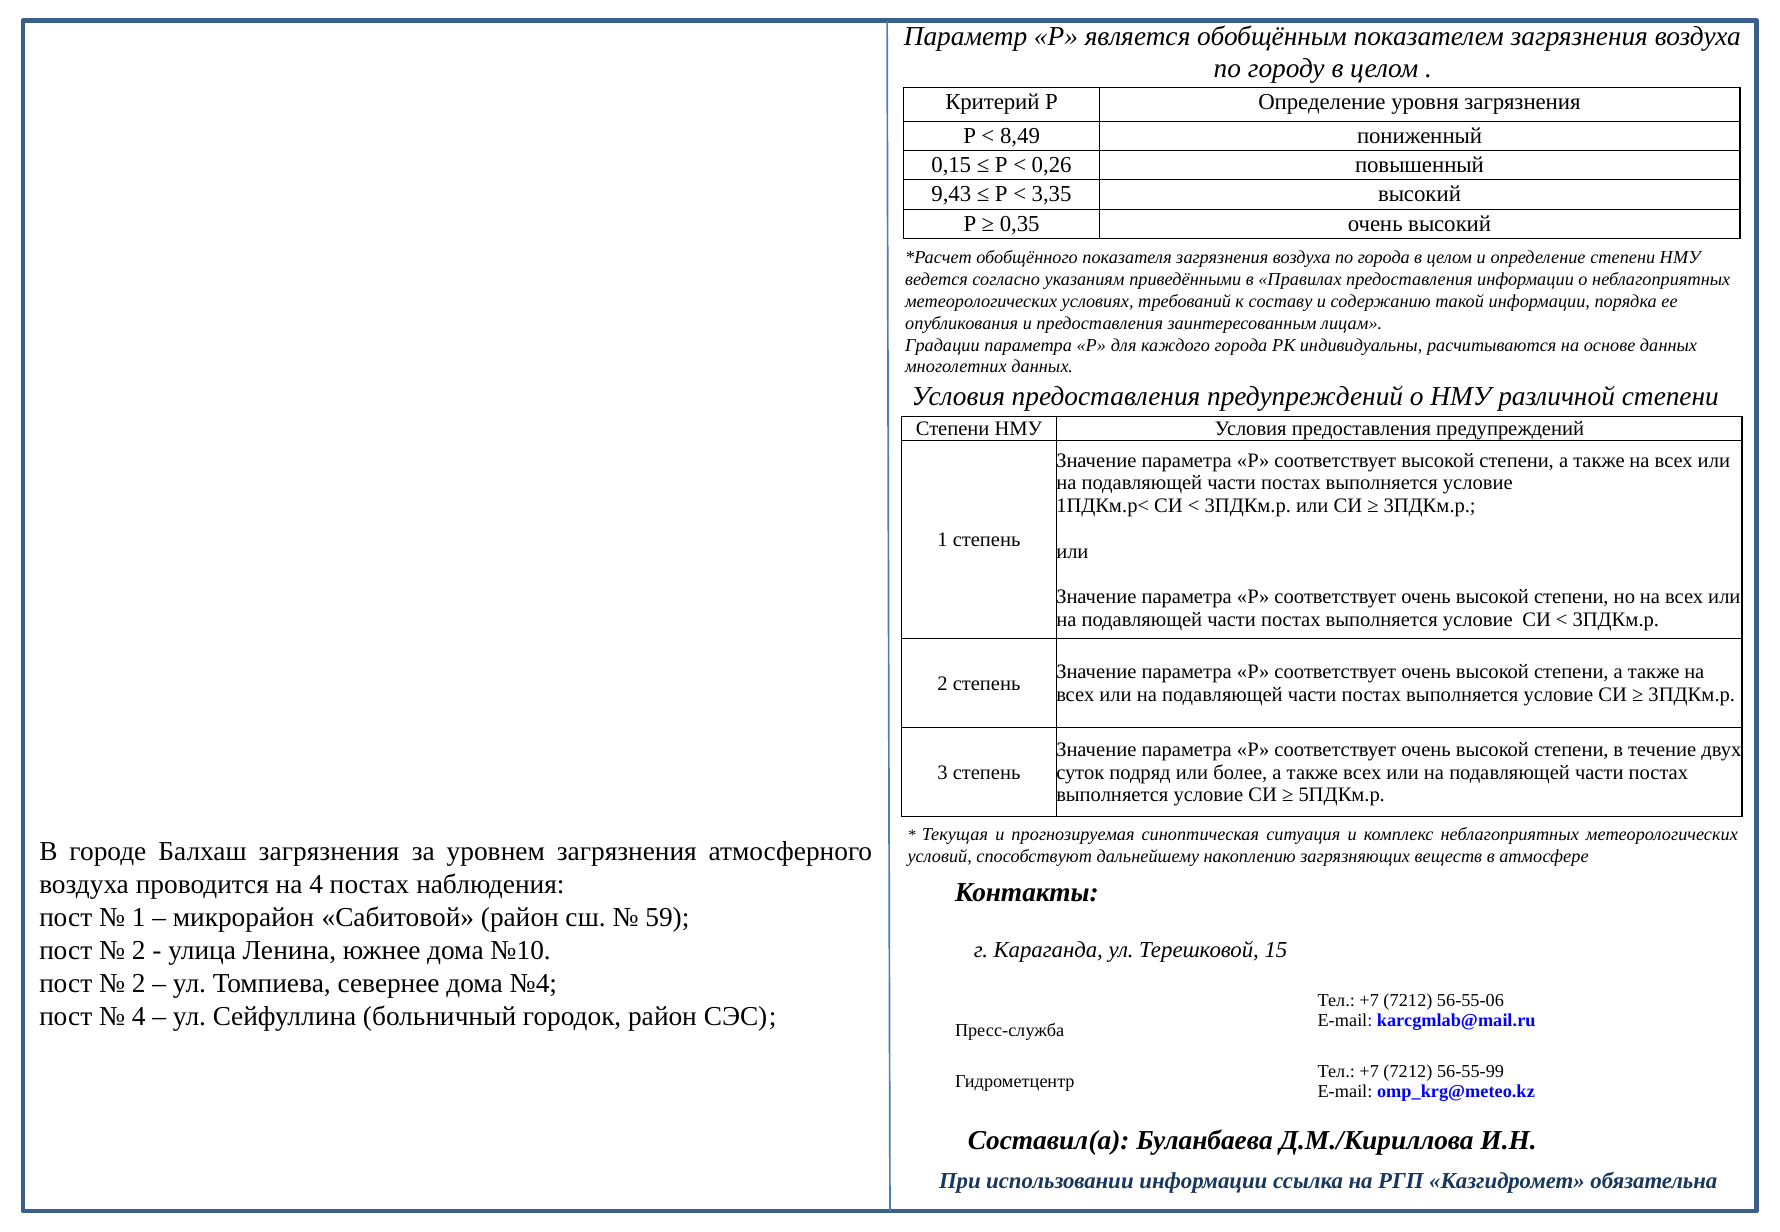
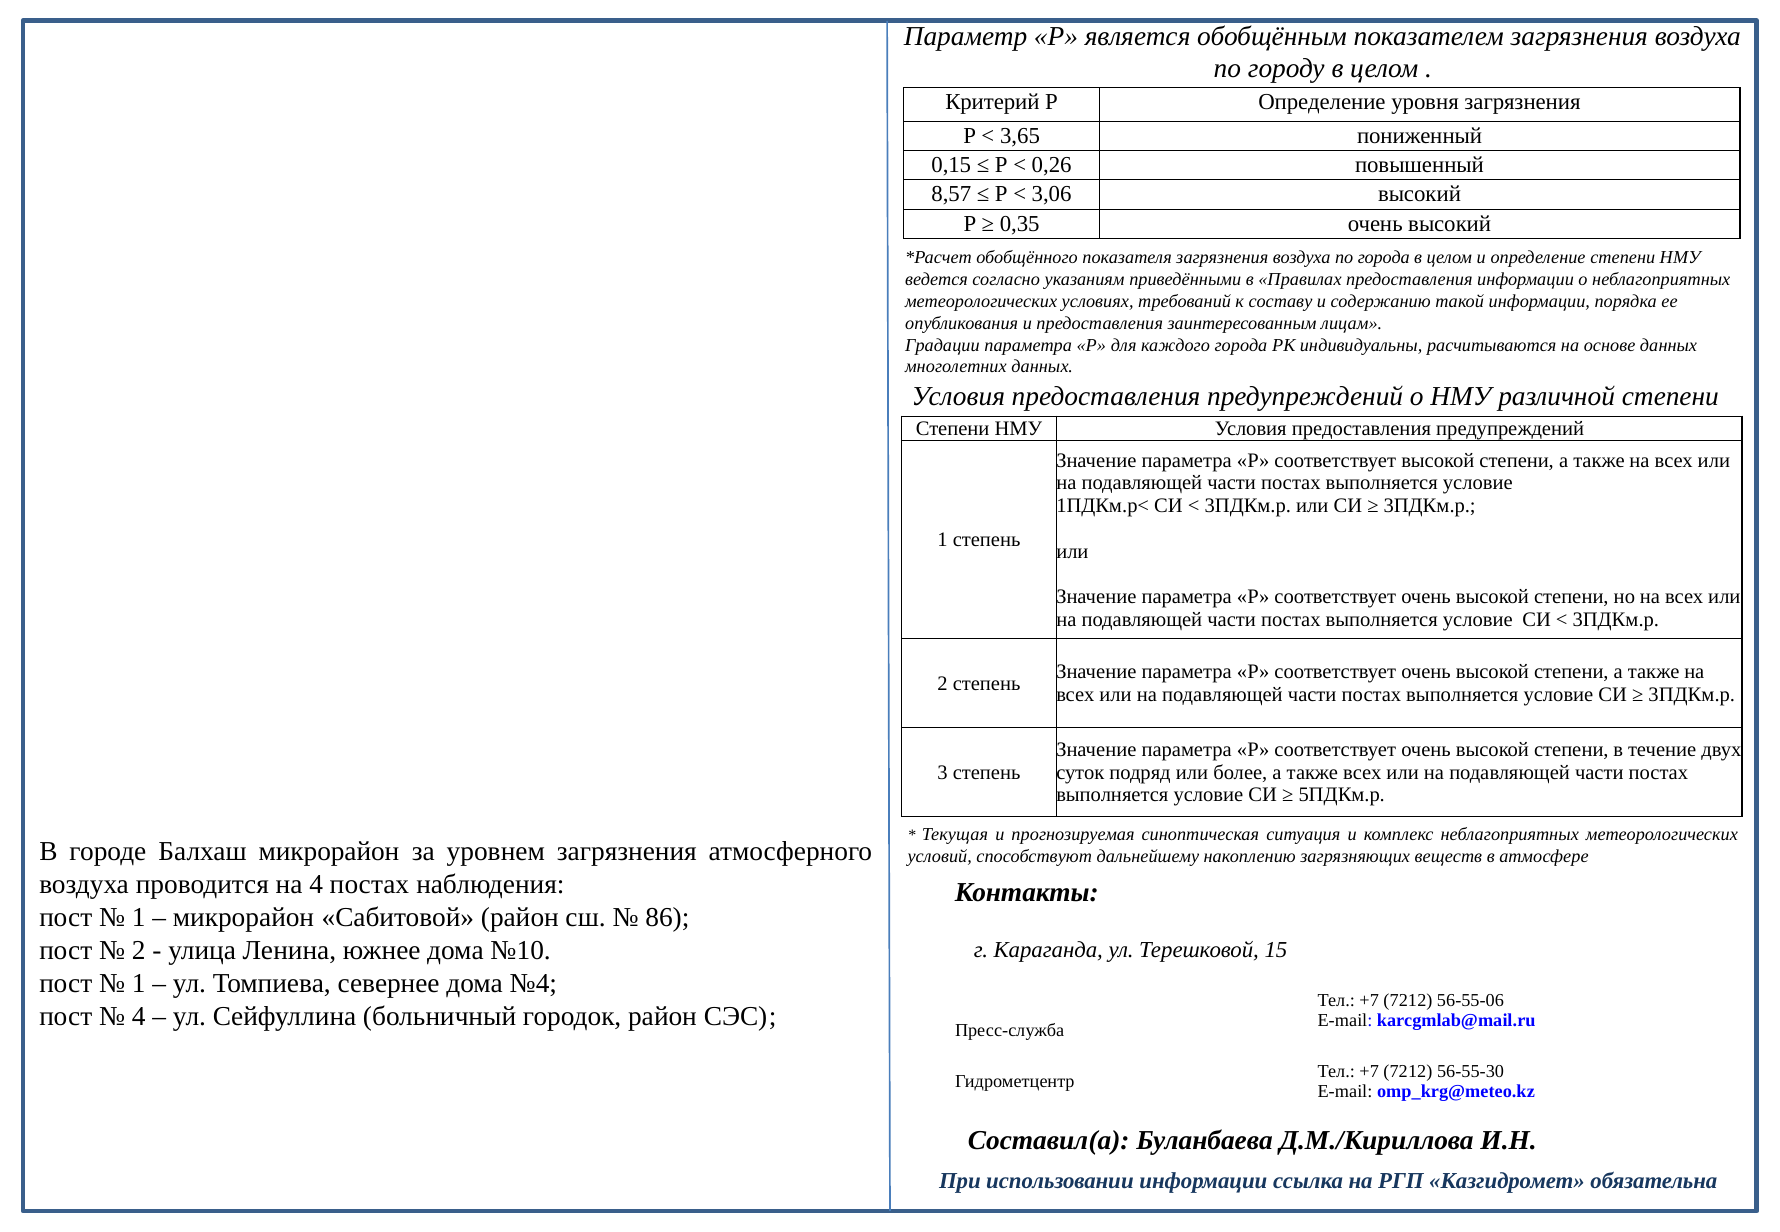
8,49: 8,49 -> 3,65 (1020, 136)
9,43: 9,43 -> 8,57 (951, 194)
3,35: 3,35 -> 3,06 (1052, 194)
Балхаш загрязнения: загрязнения -> микрорайон (329, 852)
59: 59 -> 86 (667, 918)
2: 2 -> 1 (139, 984)
56-55-99: 56-55-99 -> 56-55-30 (1471, 1072)
